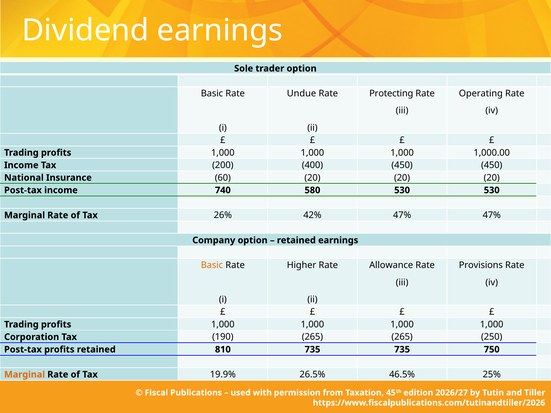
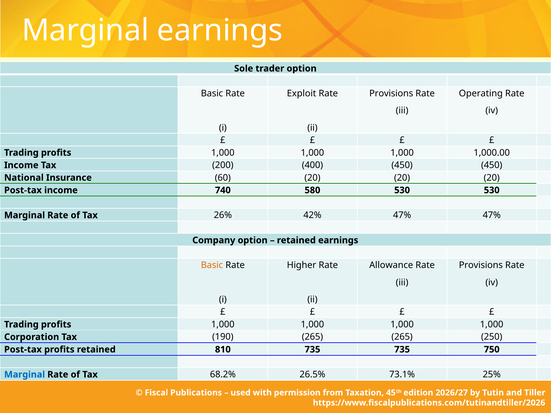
Dividend: Dividend -> Marginal (85, 30)
Undue: Undue -> Exploit (302, 94)
Protecting: Protecting -> Provisions (391, 94)
Marginal colour: orange -> blue (25, 375)
19.9%: 19.9% -> 68.2% (223, 375)
46.5%: 46.5% -> 73.1% (402, 375)
